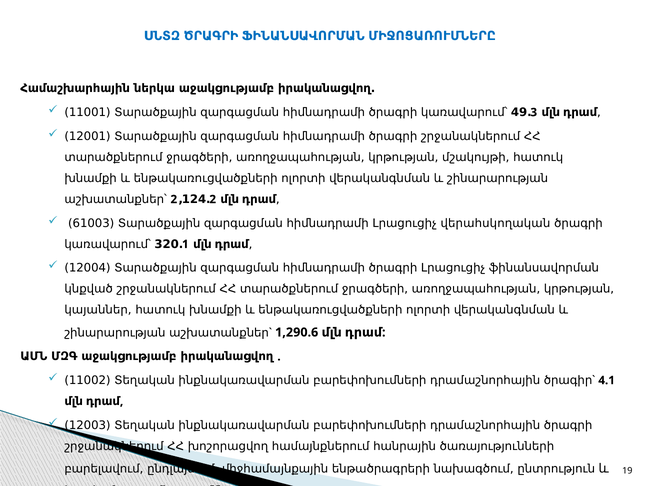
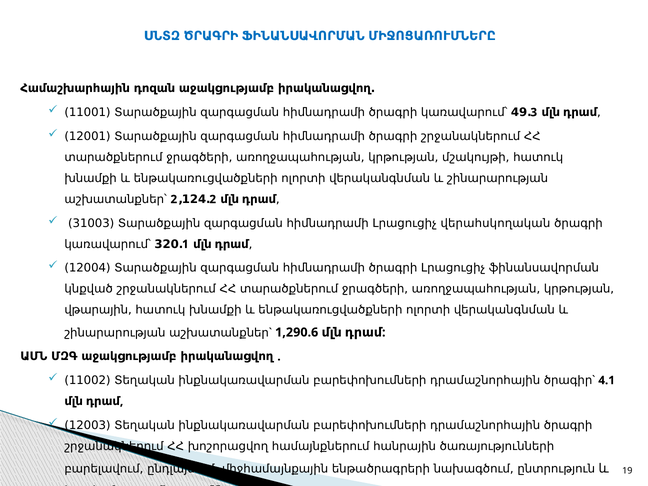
ներկա: ներկա -> դոզան (154, 89)
61003: 61003 -> 31003 (91, 223)
կայաններ: կայաններ -> վթարային (98, 310)
